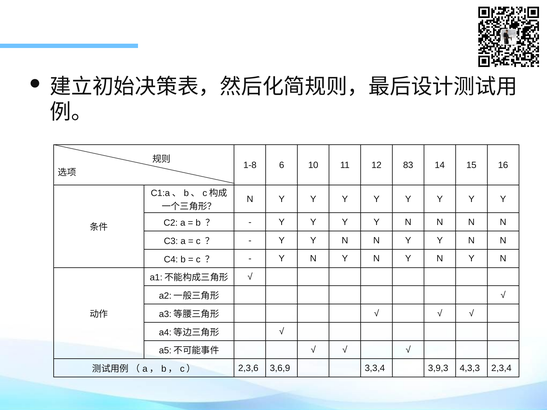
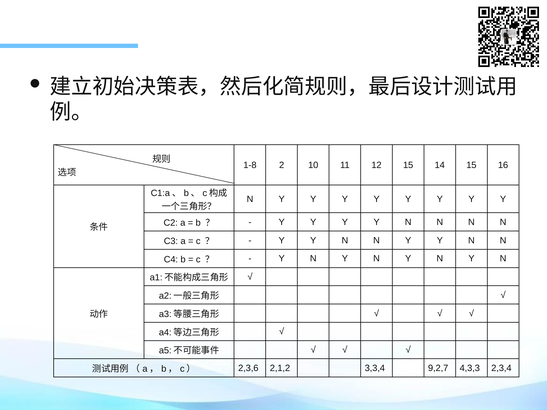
6: 6 -> 2 (282, 165)
12 83: 83 -> 15 (408, 165)
3,6,9: 3,6,9 -> 2,1,2 (280, 368)
3,9,3: 3,9,3 -> 9,2,7 (438, 368)
